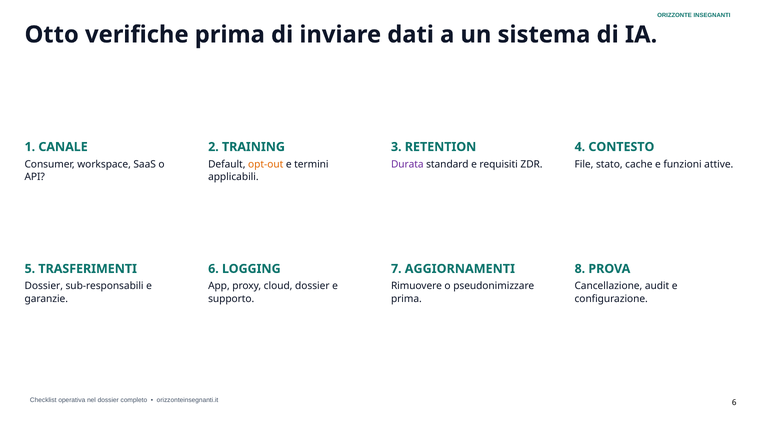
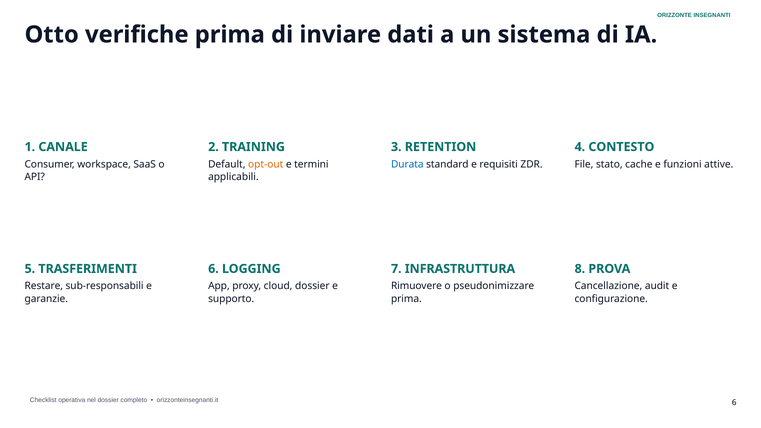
Durata colour: purple -> blue (407, 164)
AGGIORNAMENTI: AGGIORNAMENTI -> INFRASTRUTTURA (460, 269)
Dossier: Dossier -> Restare (44, 286)
